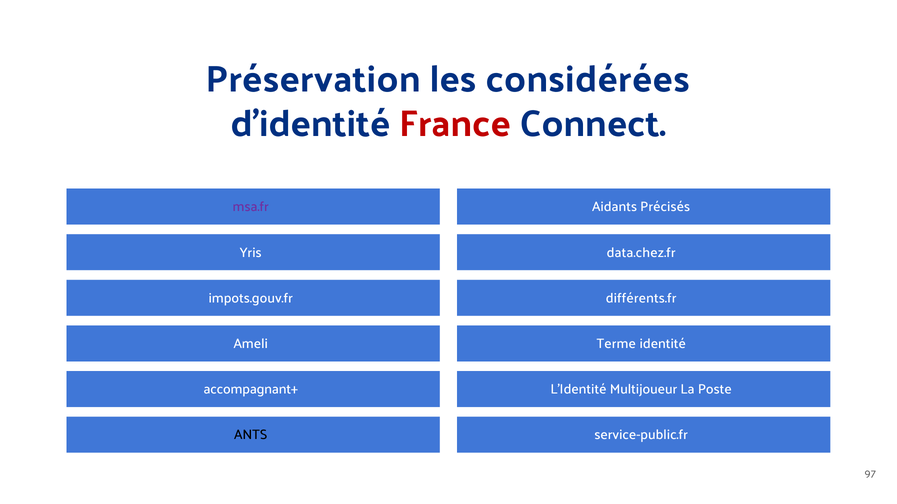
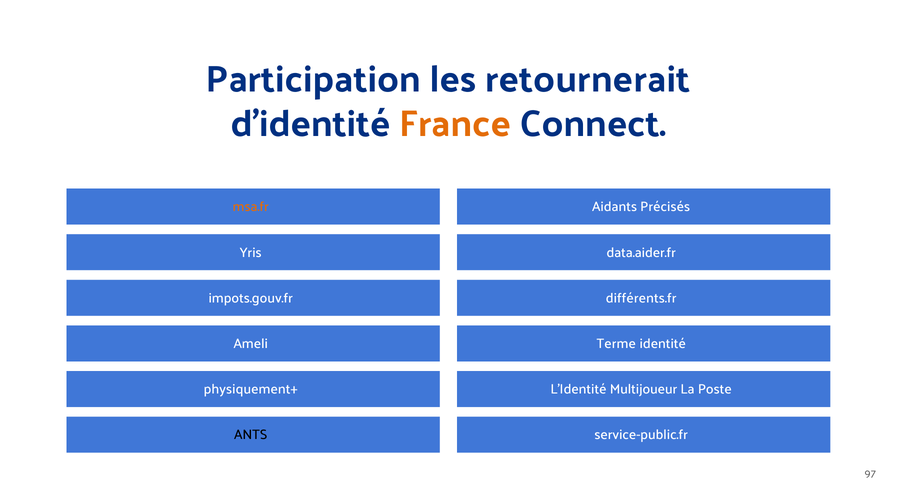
Préservation: Préservation -> Participation (313, 79)
considérées: considérées -> retournerait (588, 79)
France colour: red -> orange (455, 124)
msa.fr colour: purple -> orange (251, 207)
data.chez.fr: data.chez.fr -> data.aider.fr (641, 253)
accompagnant+: accompagnant+ -> physiquement+ (251, 390)
